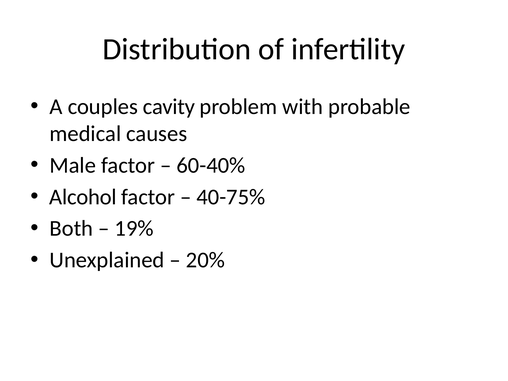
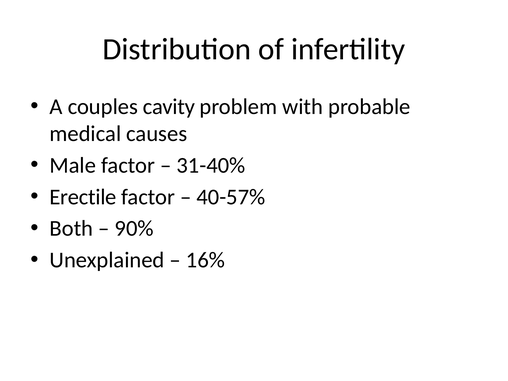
60-40%: 60-40% -> 31-40% (211, 165)
Alcohol: Alcohol -> Erectile (83, 197)
40-75%: 40-75% -> 40-57% (231, 197)
19%: 19% -> 90% (134, 229)
20%: 20% -> 16% (205, 260)
